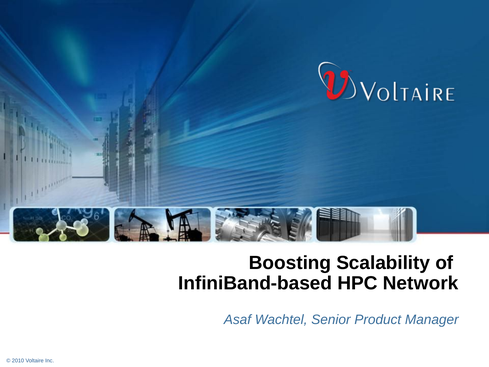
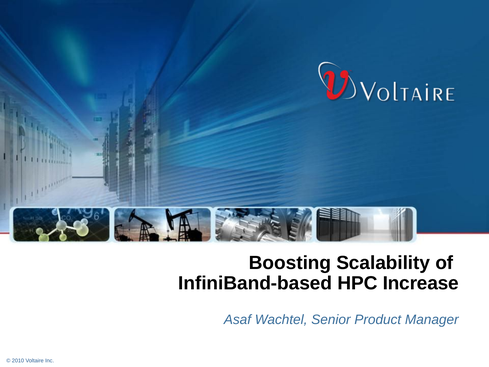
Network: Network -> Increase (421, 283)
